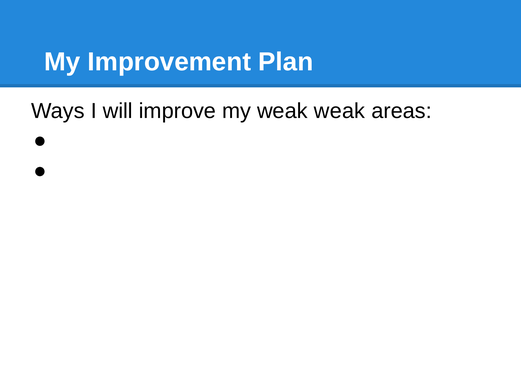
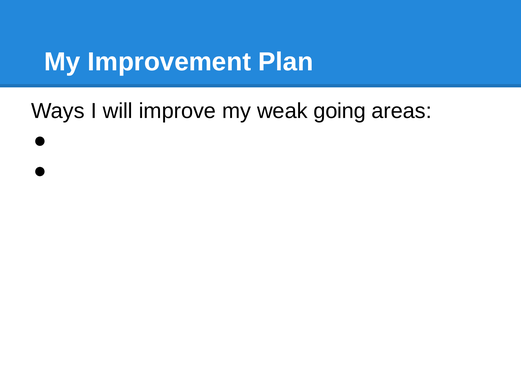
weak weak: weak -> going (340, 111)
